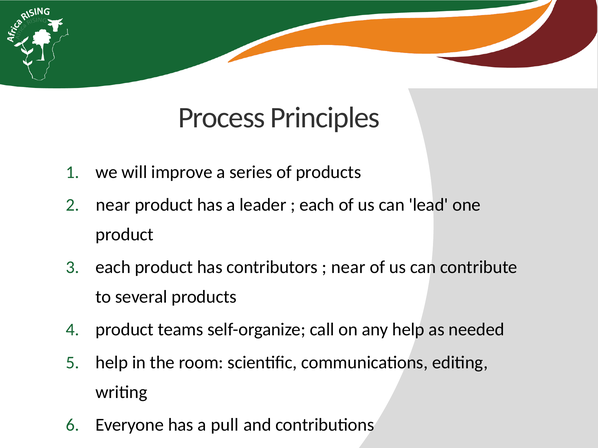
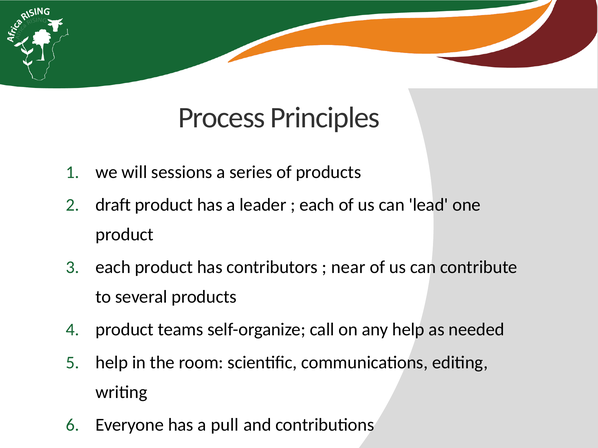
improve: improve -> sessions (182, 172)
near: near -> draft (113, 205)
